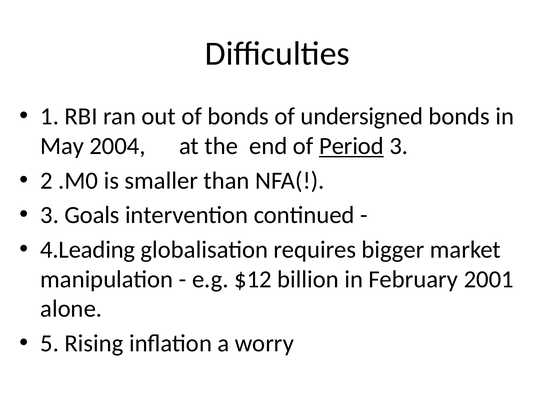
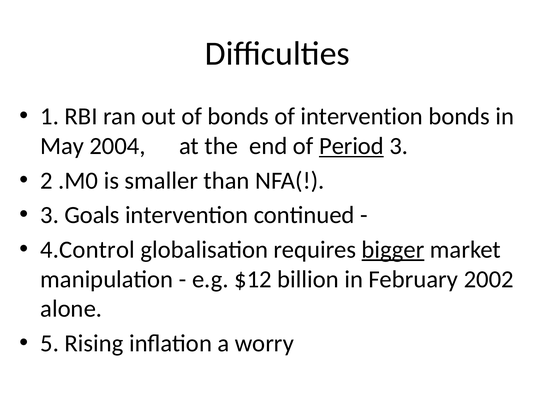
of undersigned: undersigned -> intervention (362, 116)
4.Leading: 4.Leading -> 4.Control (88, 250)
bigger underline: none -> present (393, 250)
2001: 2001 -> 2002 (489, 279)
